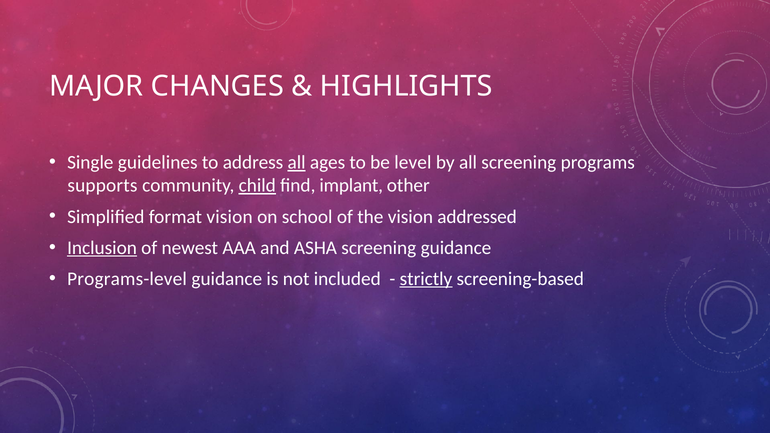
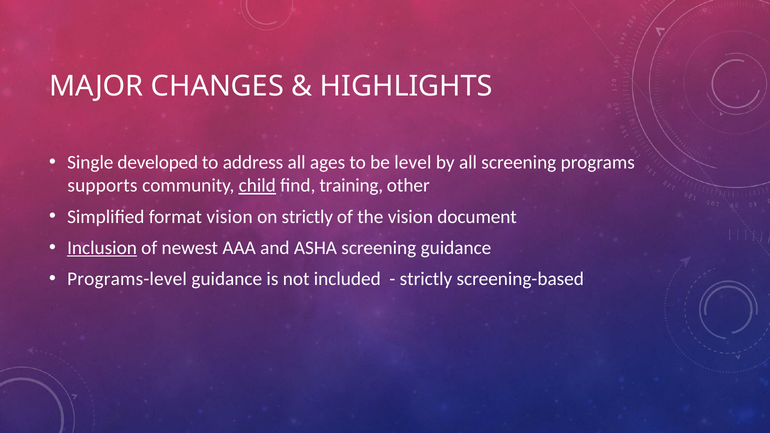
guidelines: guidelines -> developed (158, 162)
all underline: present -> none (297, 162)
implant: implant -> training (351, 186)
on school: school -> strictly (307, 217)
addressed: addressed -> document (477, 217)
strictly underline: present -> none (426, 279)
